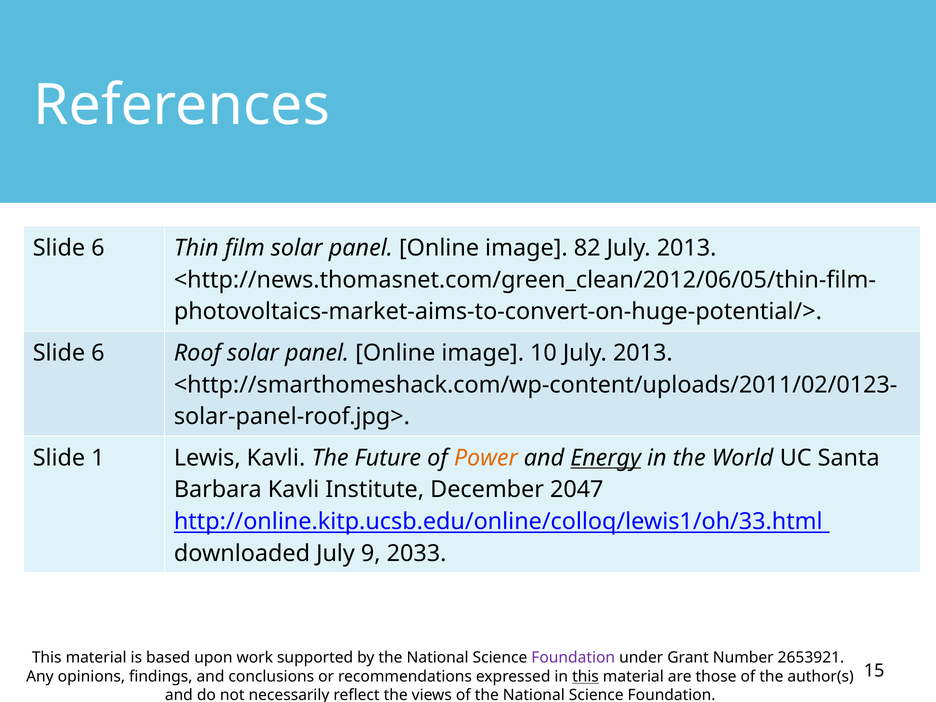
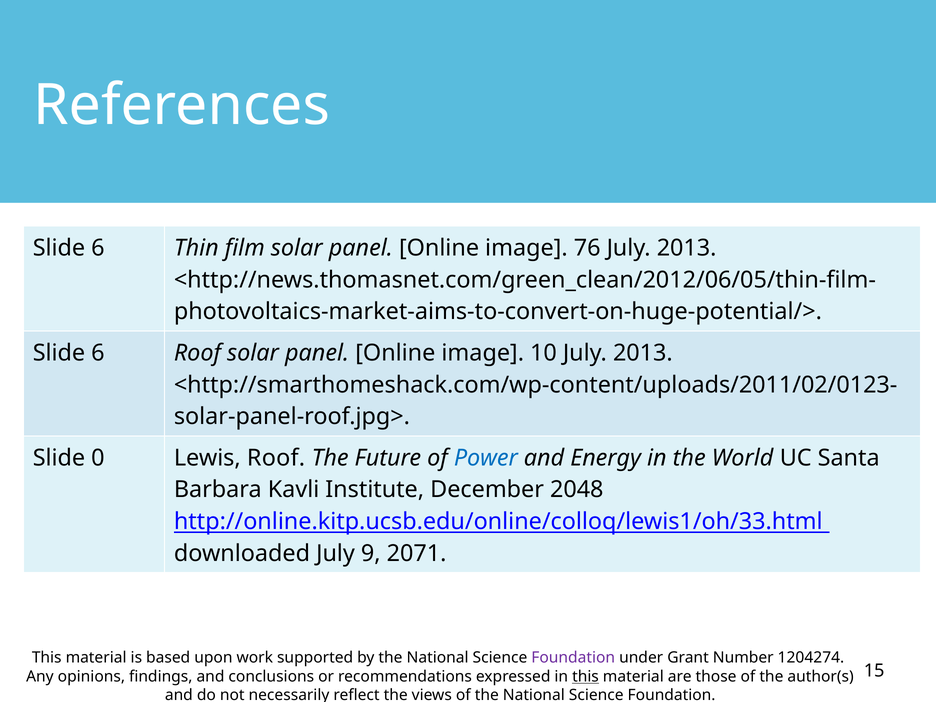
82: 82 -> 76 (587, 248)
1: 1 -> 0 (98, 458)
Lewis Kavli: Kavli -> Roof (276, 458)
Power colour: orange -> blue (486, 458)
Energy underline: present -> none (606, 458)
2047: 2047 -> 2048 (577, 490)
2033: 2033 -> 2071 (417, 553)
2653921: 2653921 -> 1204274 (811, 658)
